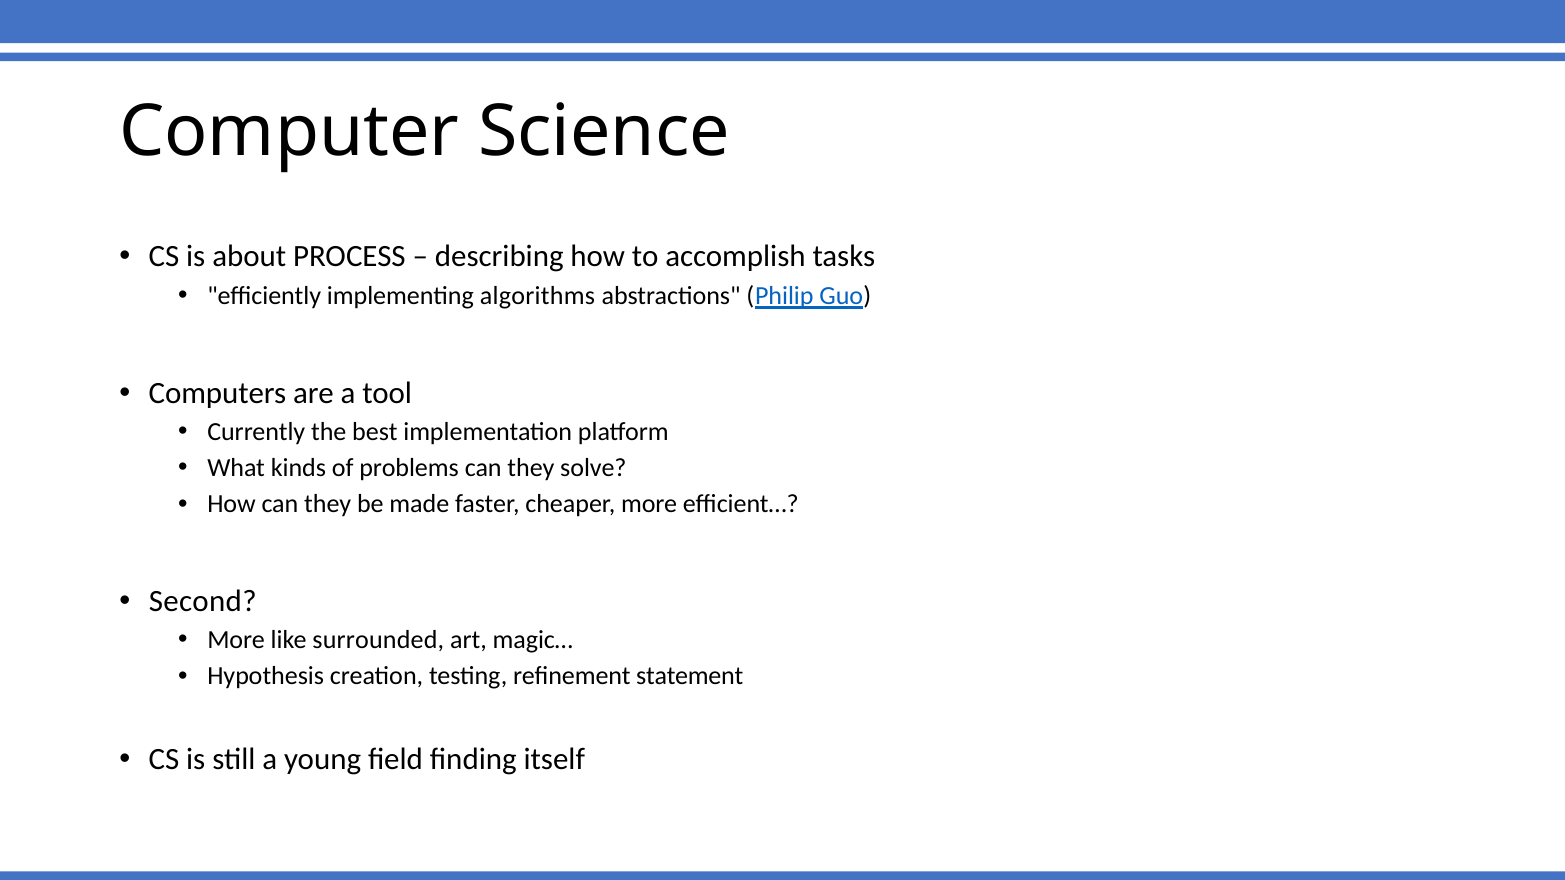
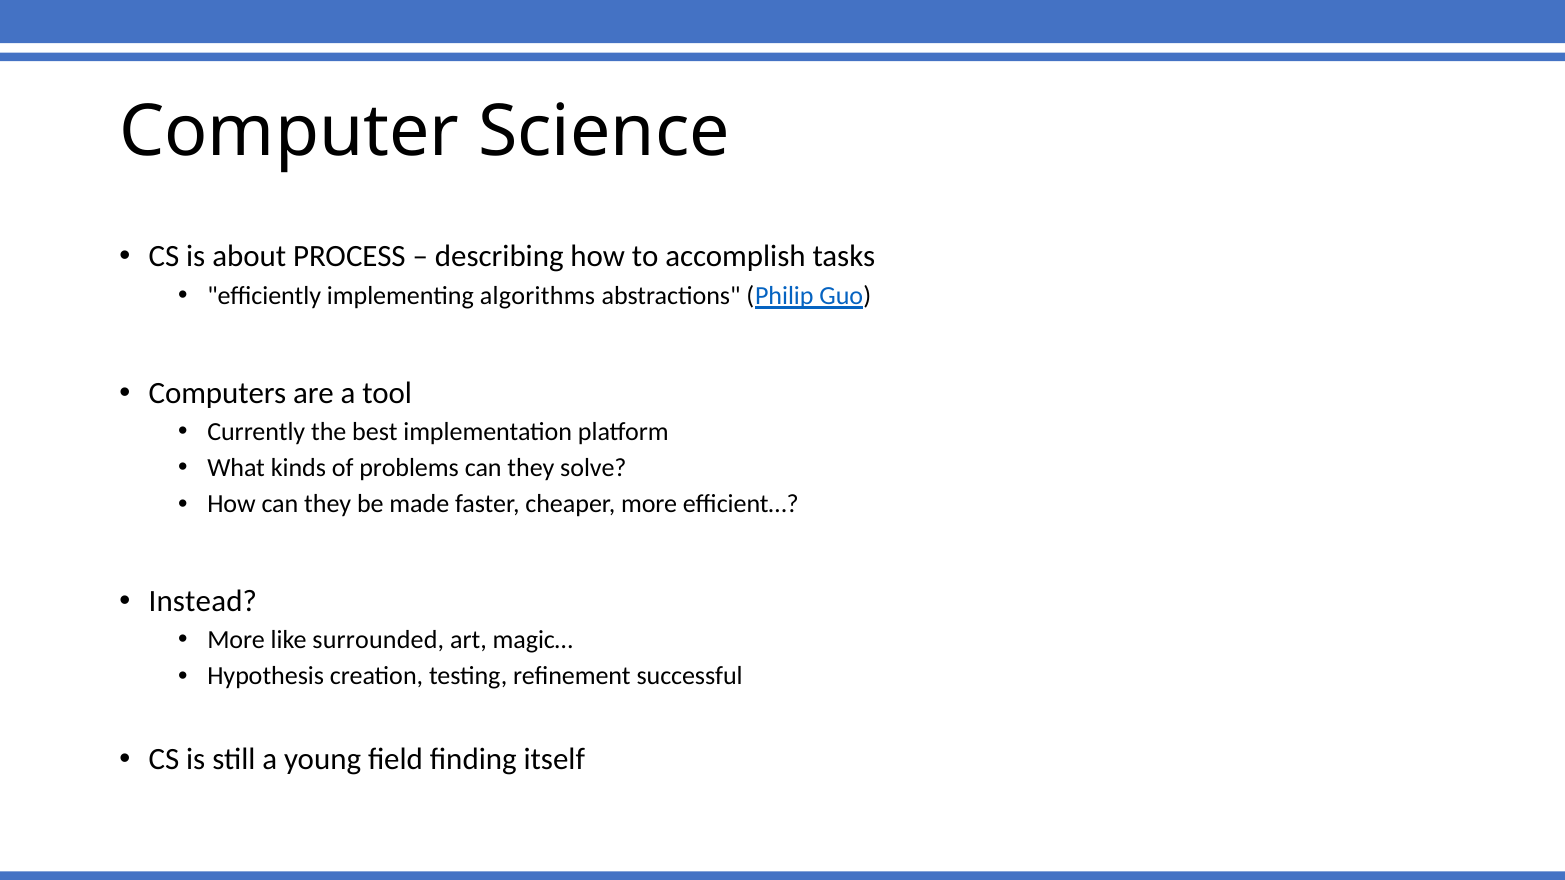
Second: Second -> Instead (203, 601)
statement: statement -> successful (690, 677)
